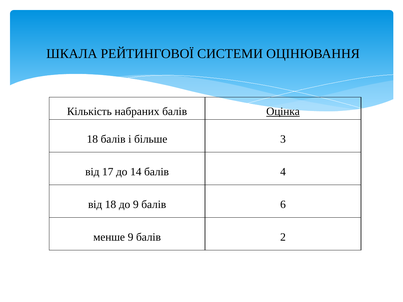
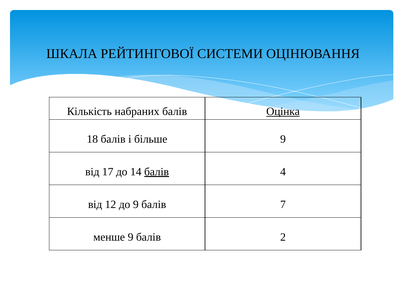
більше 3: 3 -> 9 (283, 139)
балів underline: none -> present (157, 172)
від 18: 18 -> 12 (111, 205)
6: 6 -> 7 (283, 205)
